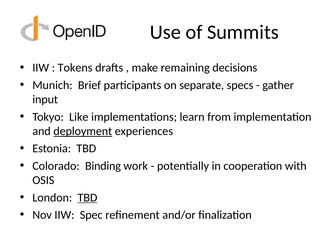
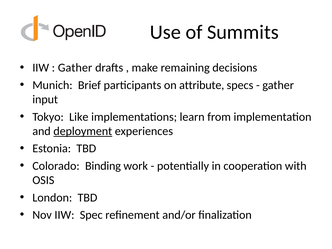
Tokens: Tokens -> Gather (75, 68)
separate: separate -> attribute (202, 85)
TBD underline: present -> none (87, 198)
